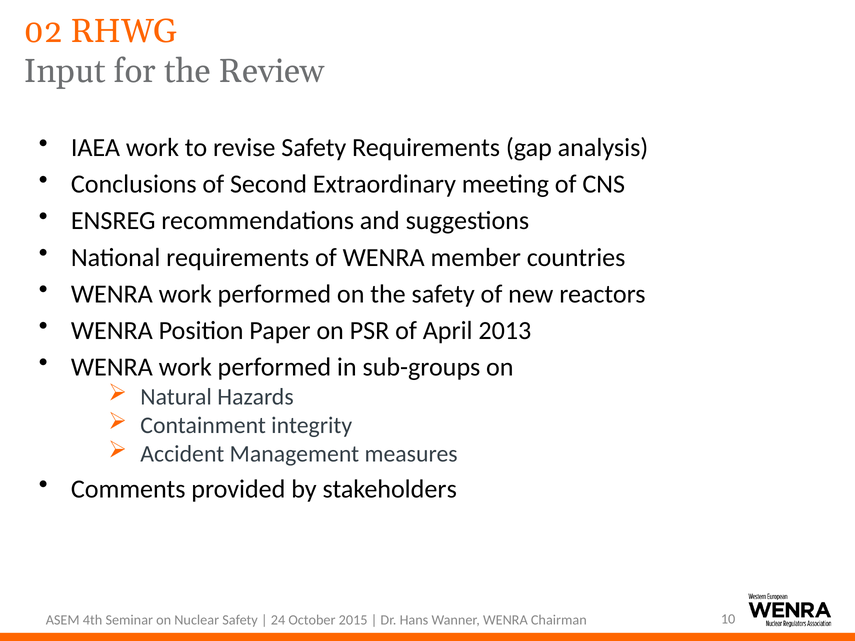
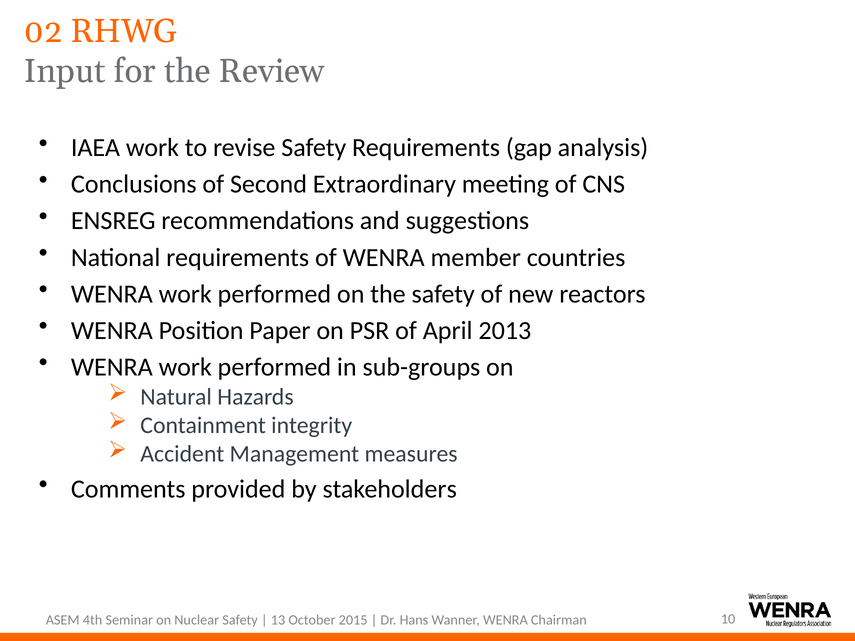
24: 24 -> 13 (278, 620)
